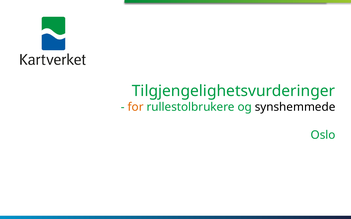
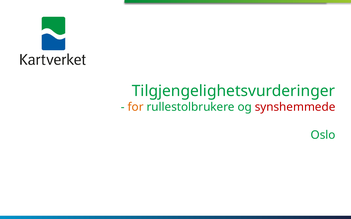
synshemmede colour: black -> red (295, 107)
